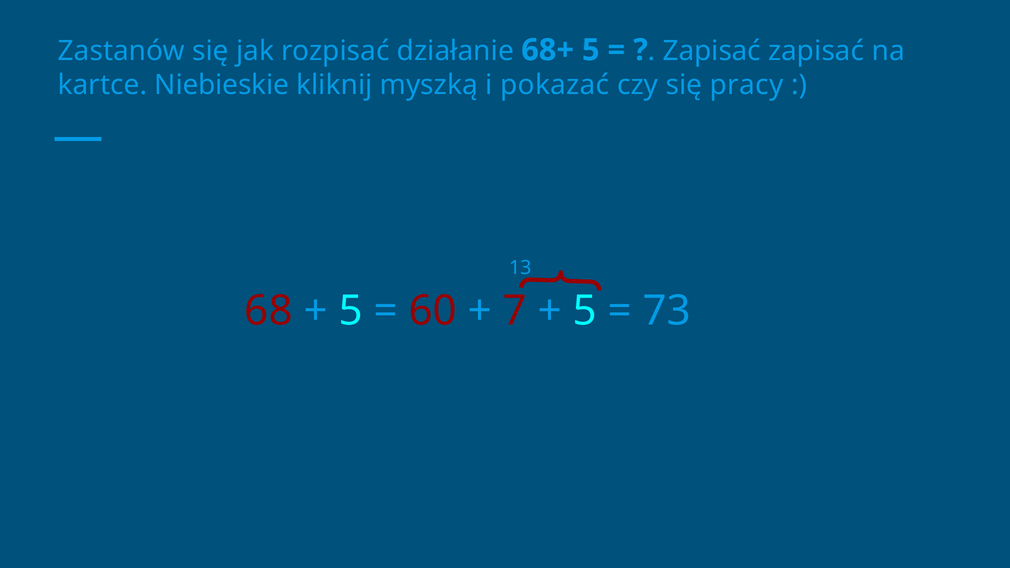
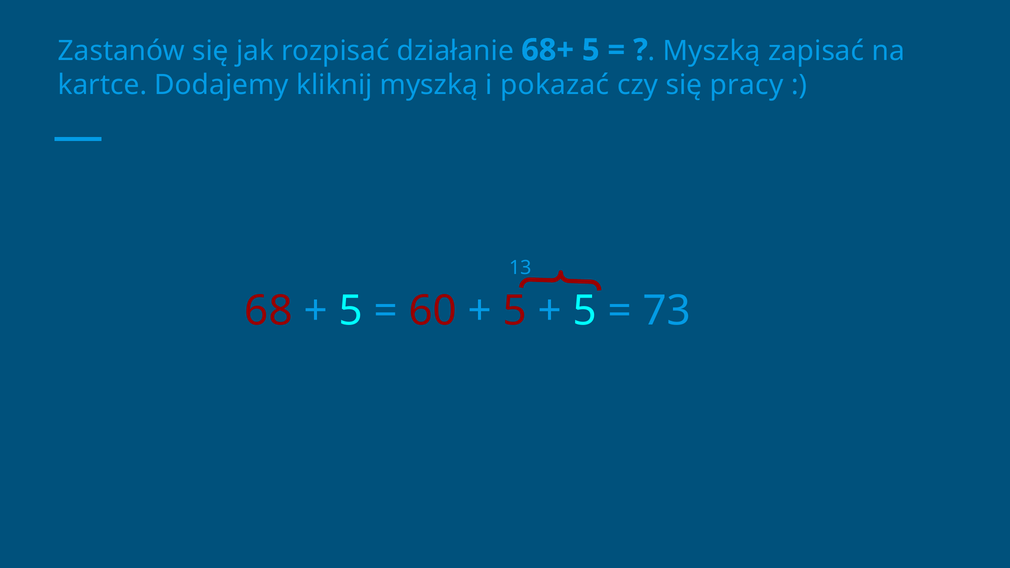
Zapisać: Zapisać -> Myszką (712, 51)
Niebieskie: Niebieskie -> Dodajemy (222, 85)
7: 7 -> 5 (515, 311)
